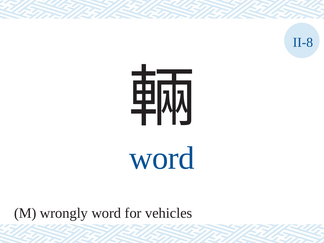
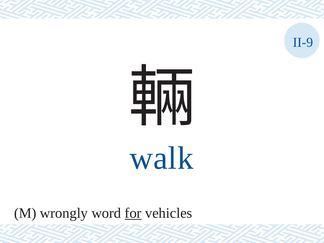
II-8: II-8 -> II-9 (303, 42)
word: word -> walk (162, 158)
for underline: none -> present (133, 213)
